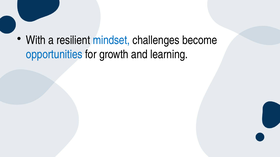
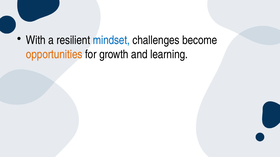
opportunities colour: blue -> orange (54, 55)
